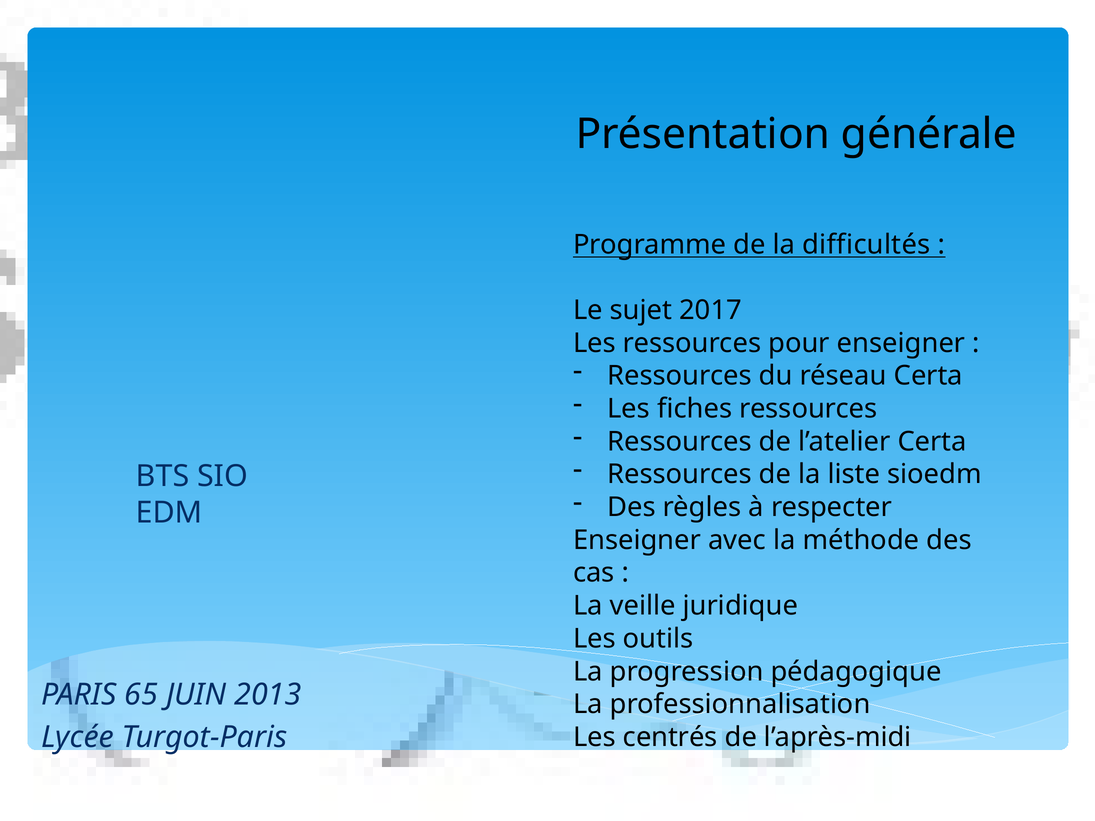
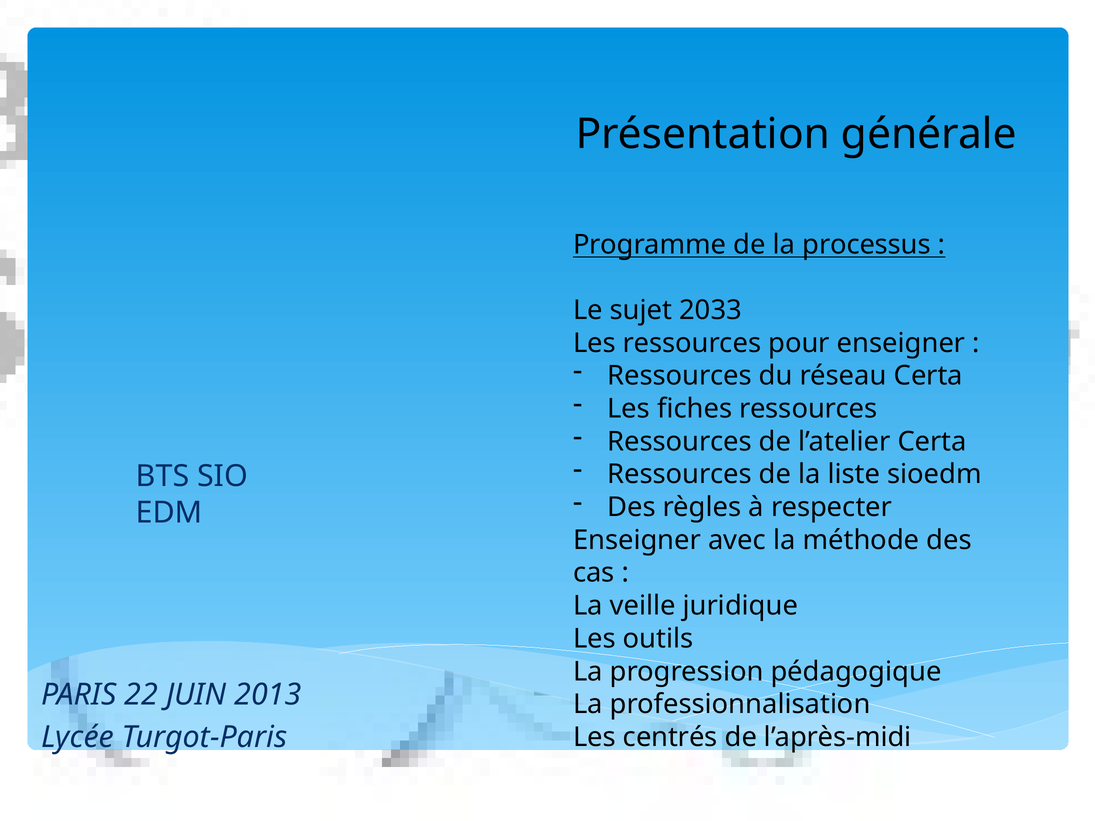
difficultés: difficultés -> processus (867, 245)
2017: 2017 -> 2033 (711, 310)
65: 65 -> 22 (141, 695)
